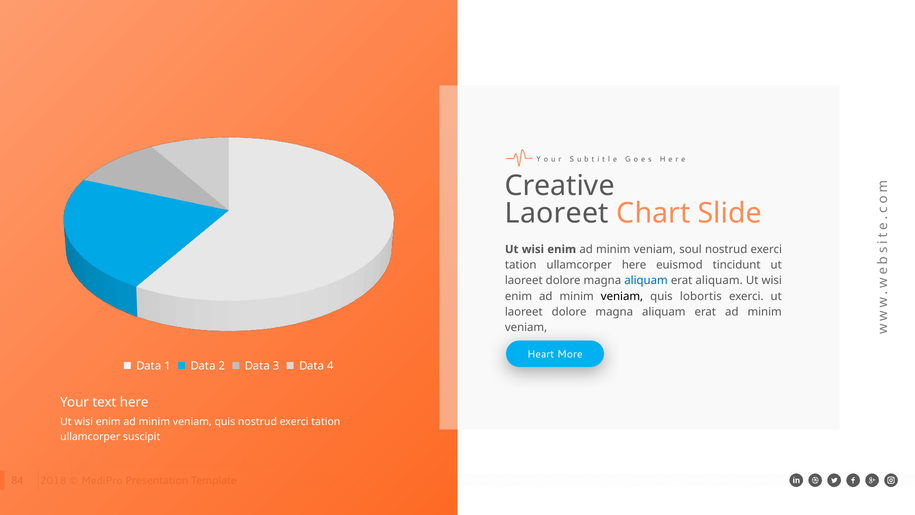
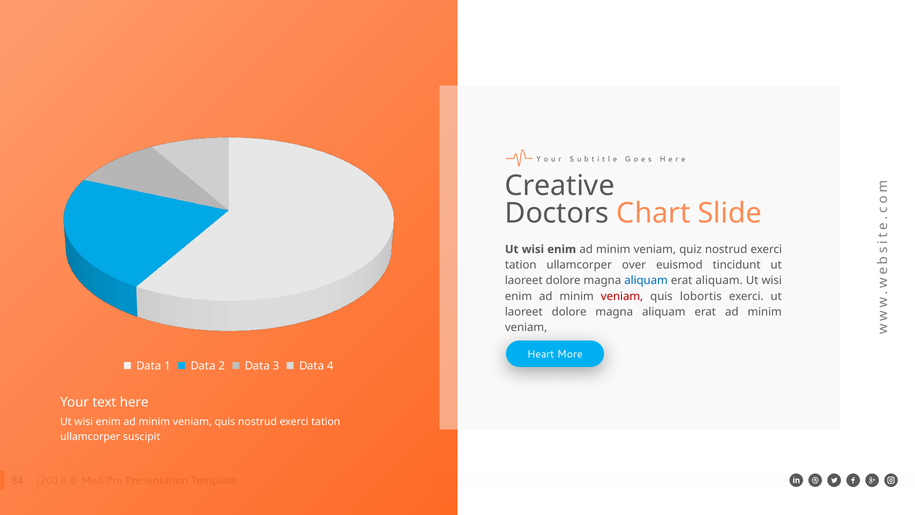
Laoreet: Laoreet -> Doctors (557, 213)
soul: soul -> quiz (691, 249)
ullamcorper here: here -> over (634, 265)
veniam colour: black -> red (622, 296)
